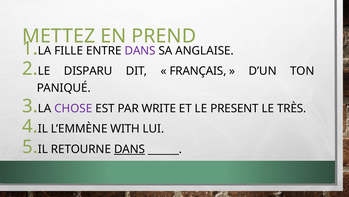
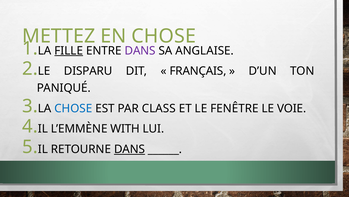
EN PREND: PREND -> CHOSE (164, 36)
FILLE underline: none -> present (69, 50)
CHOSE colour: purple -> blue (73, 108)
WRITE: WRITE -> CLASS (159, 108)
PRESENT: PRESENT -> FENÊTRE (234, 108)
TRÈS: TRÈS -> VOIE (292, 108)
